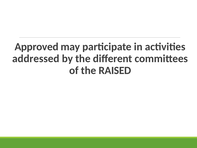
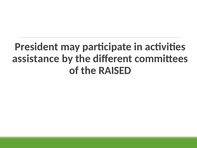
Approved: Approved -> President (36, 47)
addressed: addressed -> assistance (36, 58)
